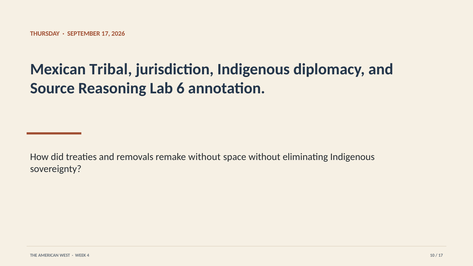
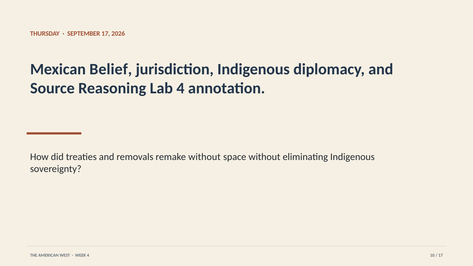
Tribal: Tribal -> Belief (111, 69)
Lab 6: 6 -> 4 (180, 88)
